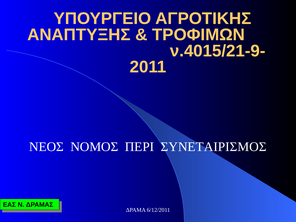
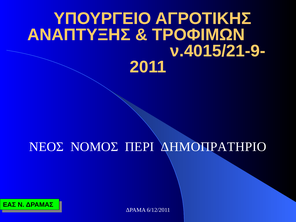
ΣΥΝΕΤΑΙΡΙΣΜΟΣ: ΣΥΝΕΤΑΙΡΙΣΜΟΣ -> ΔΗΜΟΠΡΑΤΗΡΙΟ (214, 147)
